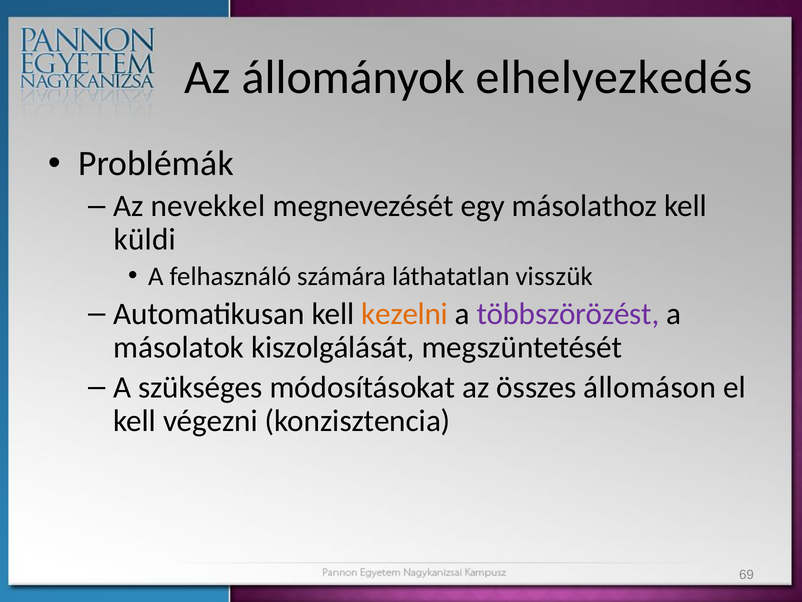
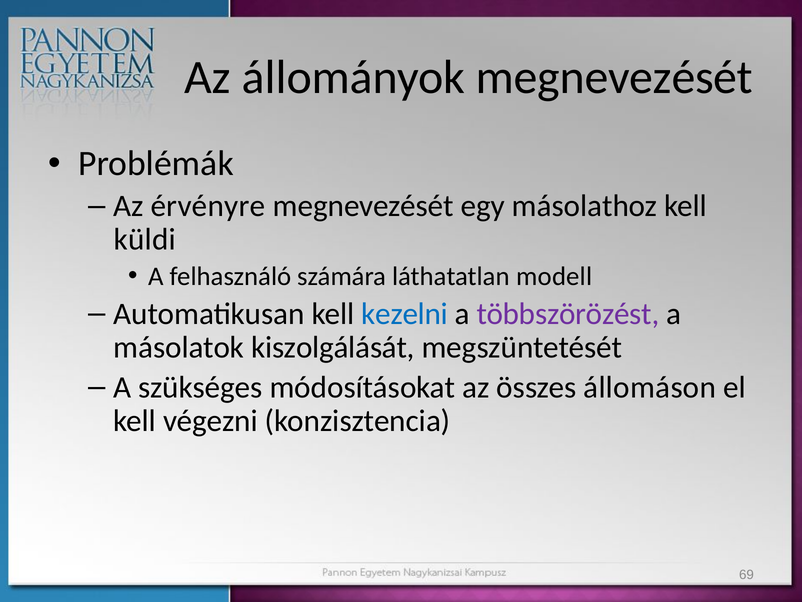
állományok elhelyezkedés: elhelyezkedés -> megnevezését (614, 78)
nevekkel: nevekkel -> érvényre (208, 206)
visszük: visszük -> modell (554, 276)
kezelni colour: orange -> blue (405, 313)
